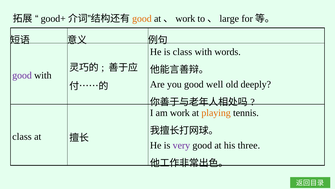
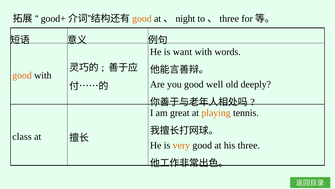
work: work -> night (185, 19)
large: large -> three (229, 19)
is class: class -> want (182, 52)
good colour: purple -> orange (22, 75)
am work: work -> great (180, 113)
very colour: purple -> orange (181, 145)
